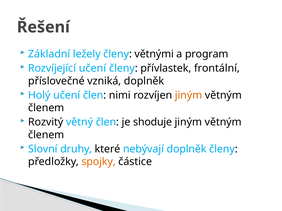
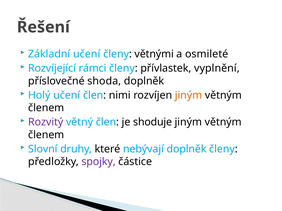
Základní ležely: ležely -> učení (87, 54)
program: program -> osmileté (207, 54)
Rozvíjející učení: učení -> rámci (93, 68)
frontální: frontální -> vyplnění (217, 68)
vzniká: vzniká -> shoda (104, 81)
Rozvitý colour: black -> purple (46, 122)
spojky colour: orange -> purple (99, 162)
